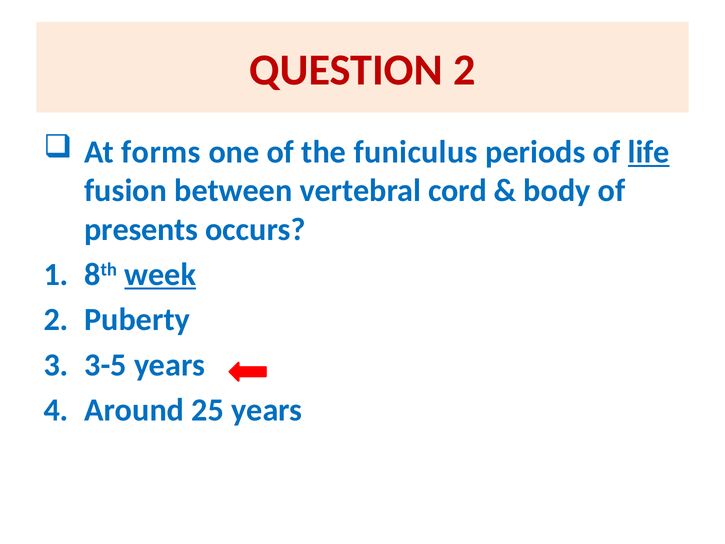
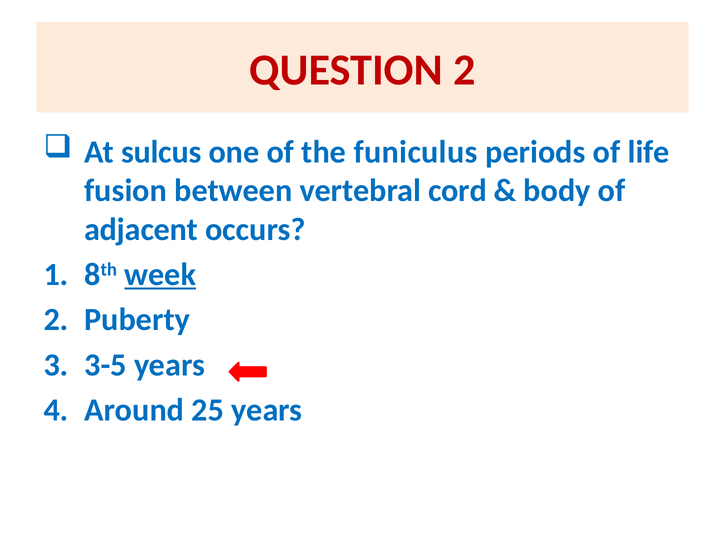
forms: forms -> sulcus (161, 152)
life underline: present -> none (649, 152)
presents: presents -> adjacent (141, 229)
